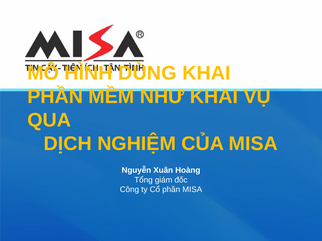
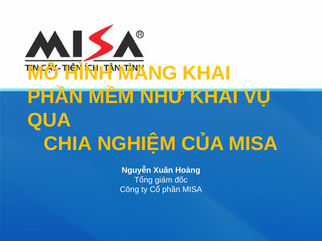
DÙNG: DÙNG -> MANG (148, 73)
DỊCH: DỊCH -> CHIA (68, 144)
